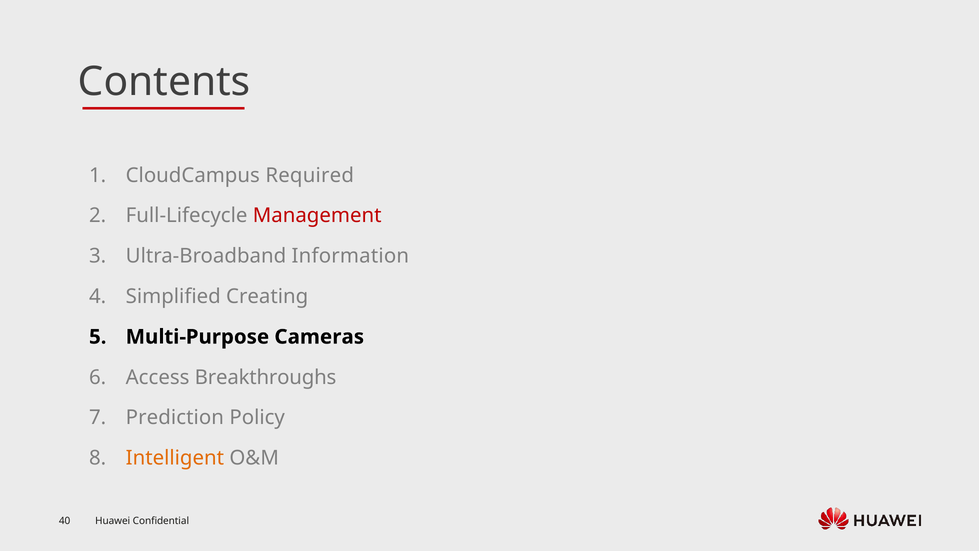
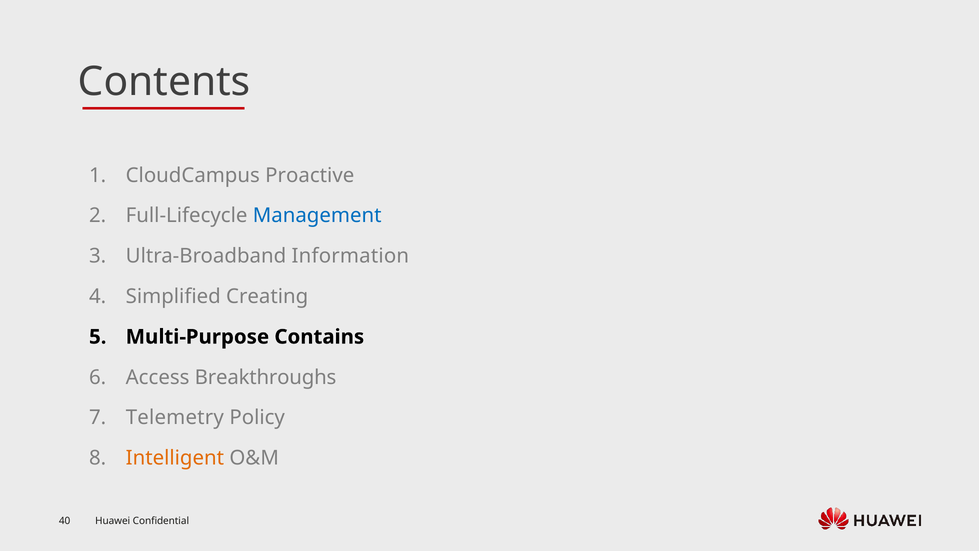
Required: Required -> Proactive (310, 175)
Management colour: red -> blue (317, 216)
Cameras: Cameras -> Contains (319, 337)
Prediction: Prediction -> Telemetry (175, 417)
